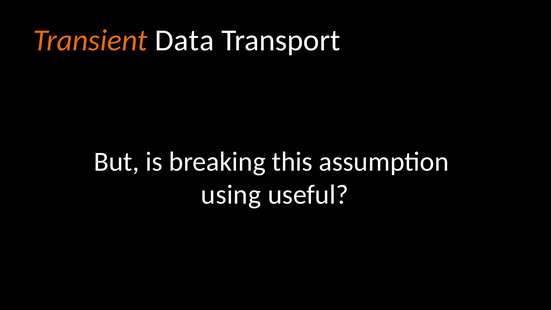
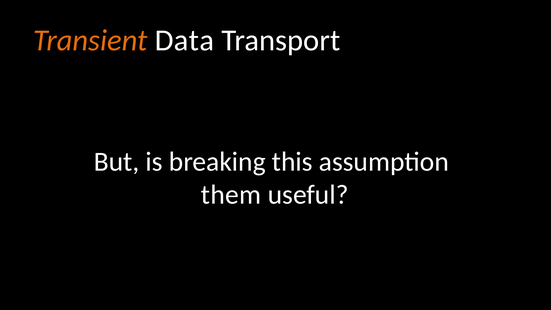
using: using -> them (231, 195)
